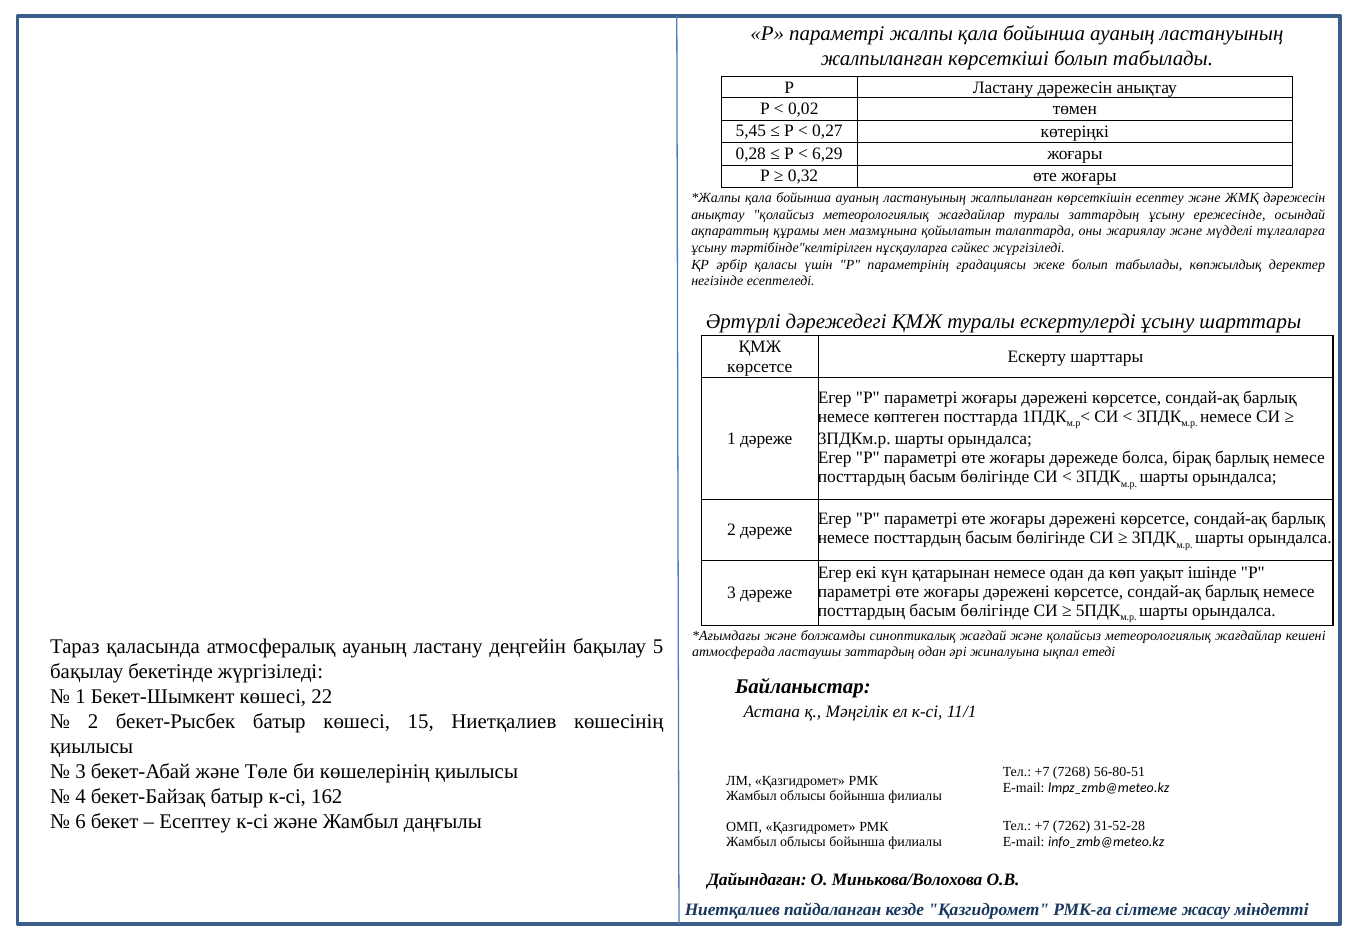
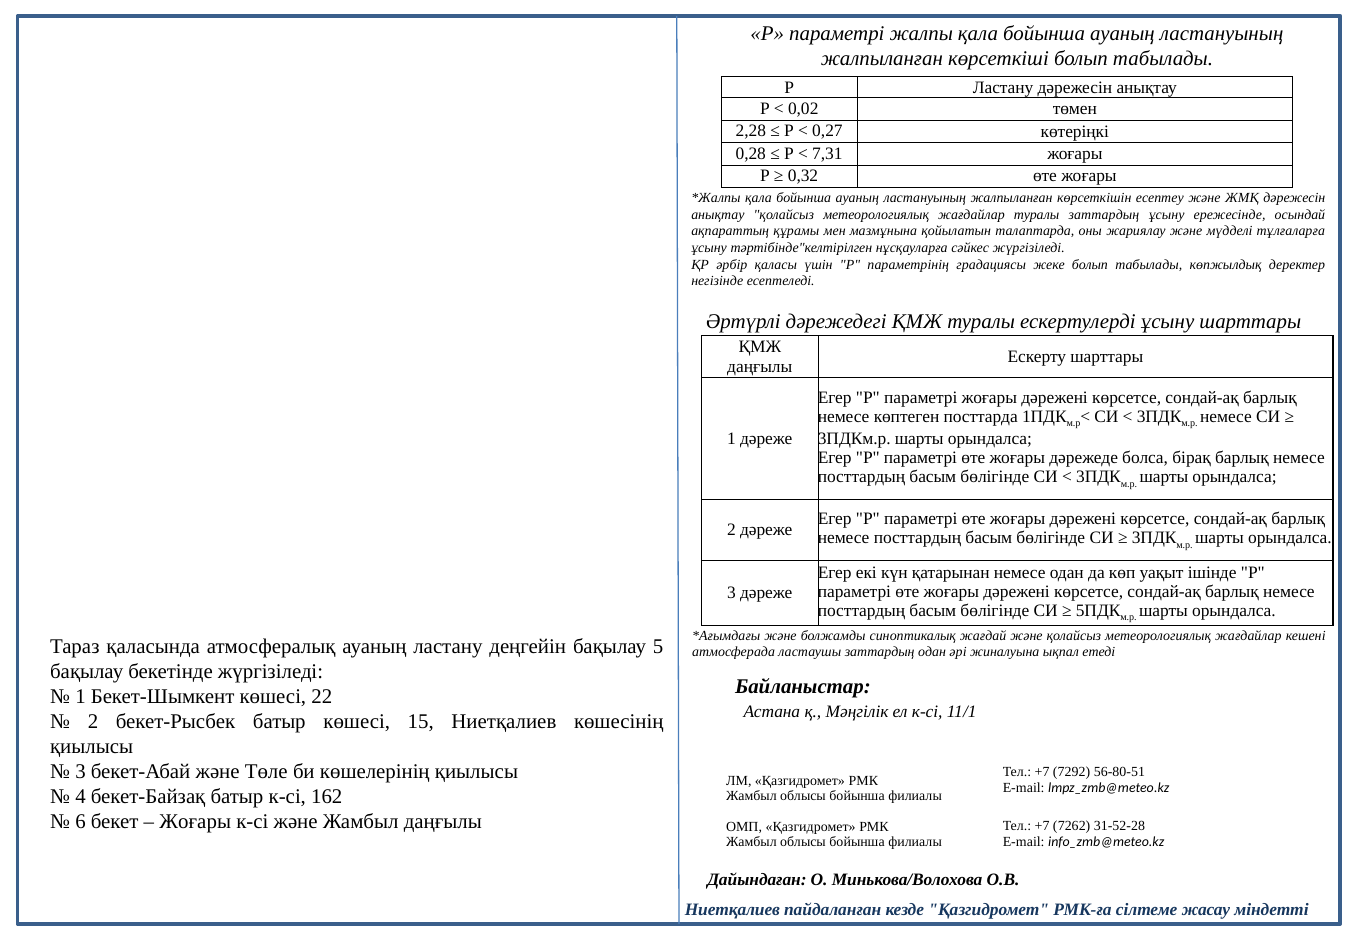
5,45: 5,45 -> 2,28 (751, 131)
6,29: 6,29 -> 7,31 (827, 154)
көрсетсе: көрсетсе -> даңғылы (760, 366)
7268: 7268 -> 7292 (1072, 772)
Есептеу: Есептеу -> Жоғары (195, 822)
